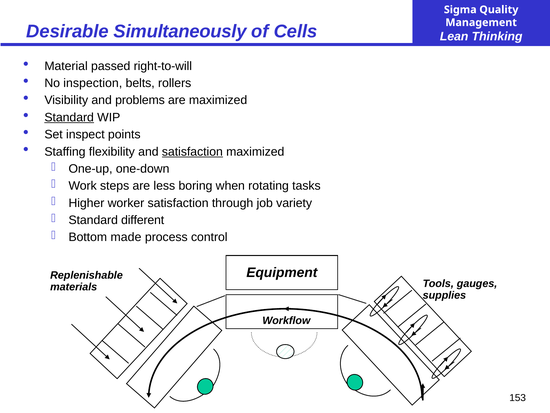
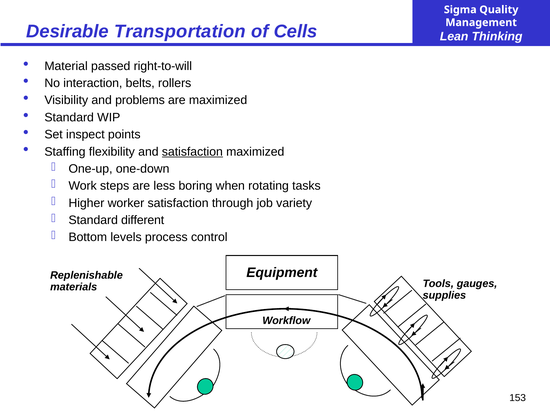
Simultaneously: Simultaneously -> Transportation (180, 31)
inspection: inspection -> interaction (93, 83)
Standard underline: present -> none (69, 117)
made: made -> levels (126, 237)
